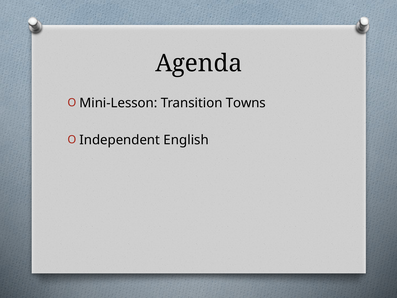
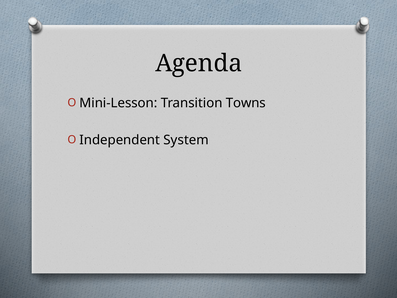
English: English -> System (186, 140)
